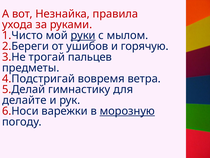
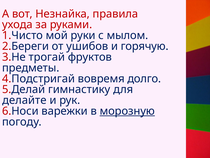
руки underline: present -> none (83, 35)
пальцев: пальцев -> фруктов (90, 57)
ветра: ветра -> долго (144, 78)
